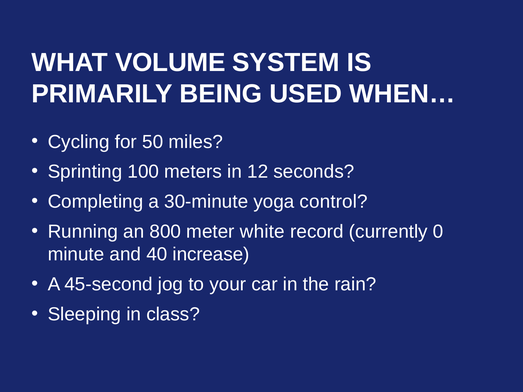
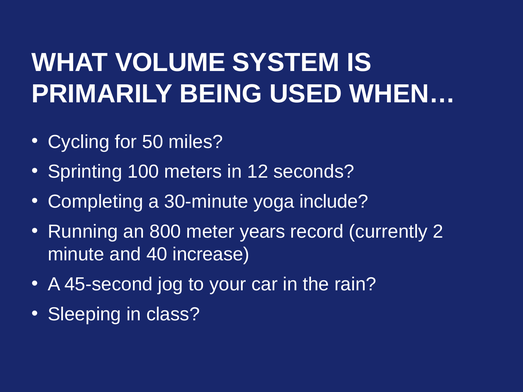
control: control -> include (334, 202)
white: white -> years (262, 232)
0: 0 -> 2 (438, 232)
